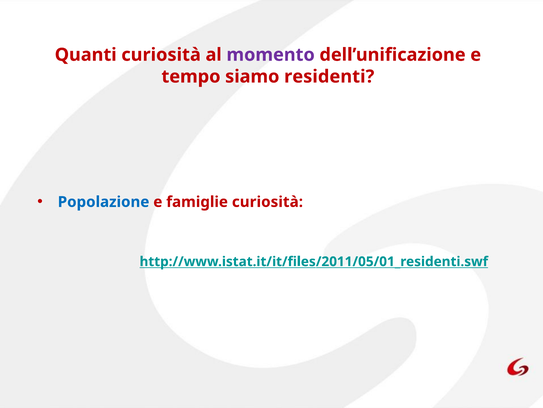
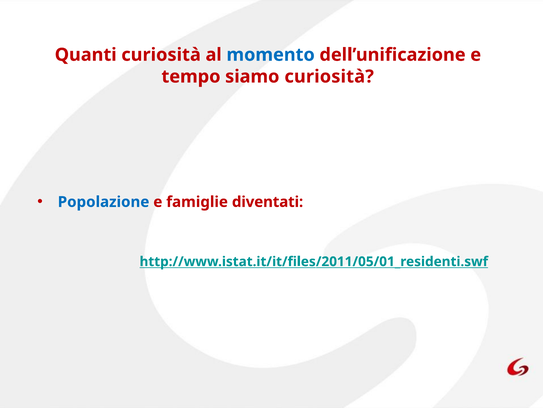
momento colour: purple -> blue (271, 55)
siamo residenti: residenti -> curiosità (329, 76)
famiglie curiosità: curiosità -> diventati (268, 202)
